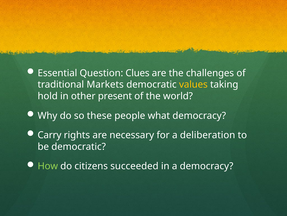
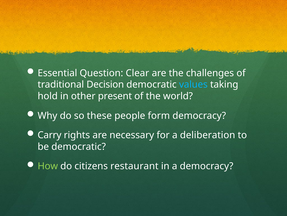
Clues: Clues -> Clear (137, 73)
Markets: Markets -> Decision (105, 84)
values colour: yellow -> light blue (193, 84)
what: what -> form (159, 115)
succeeded: succeeded -> restaurant (134, 166)
